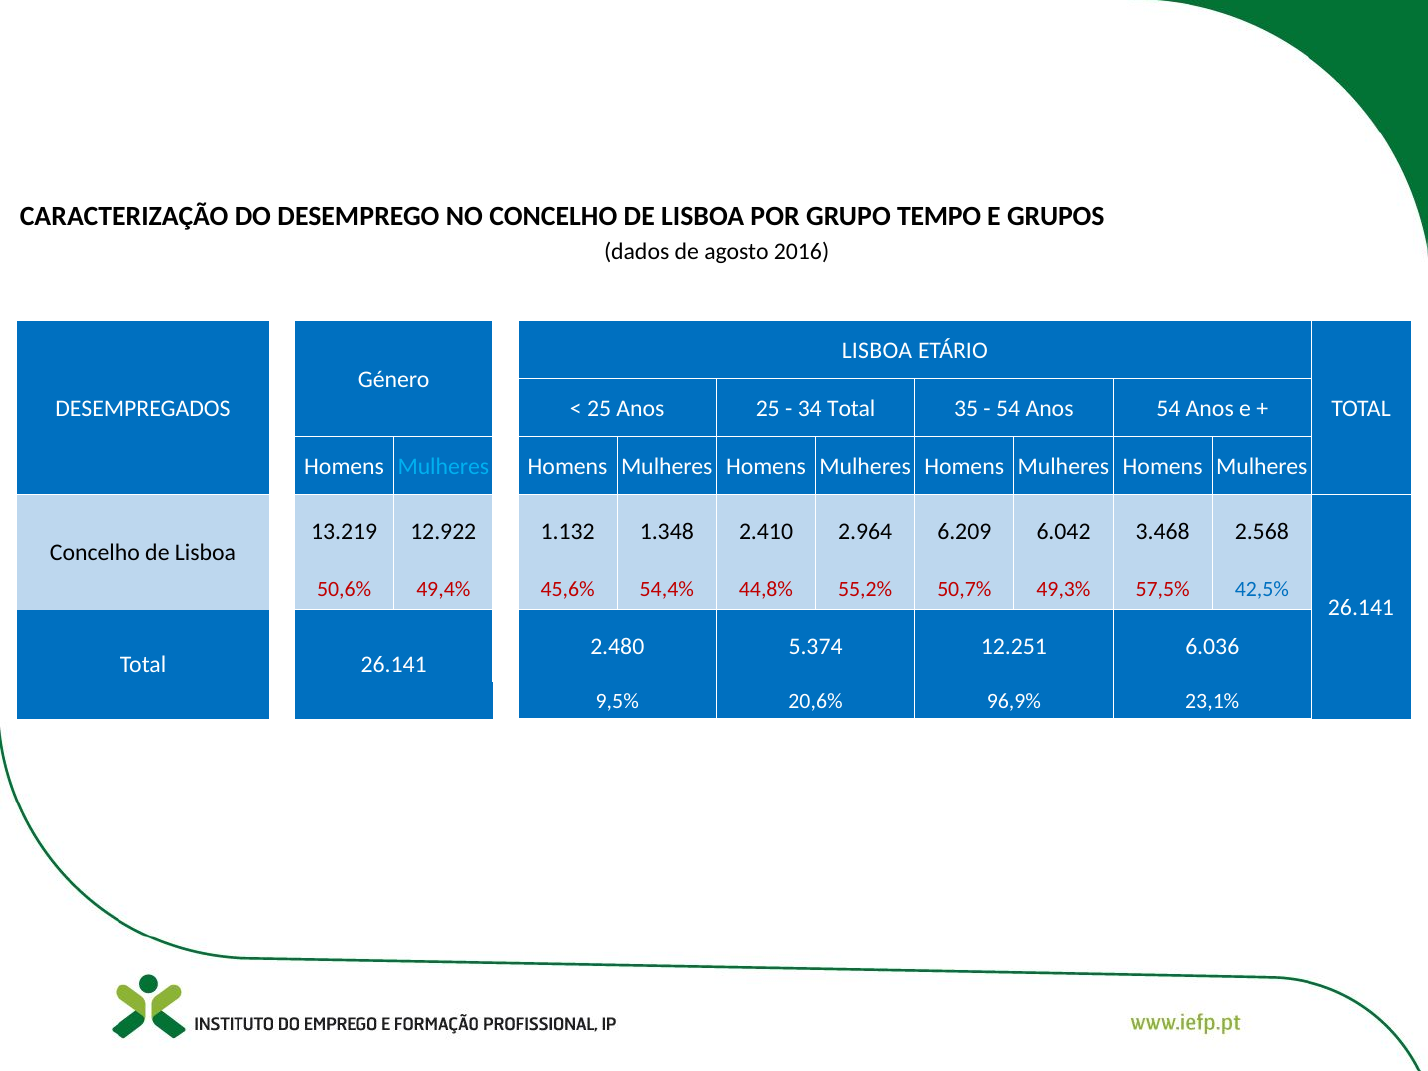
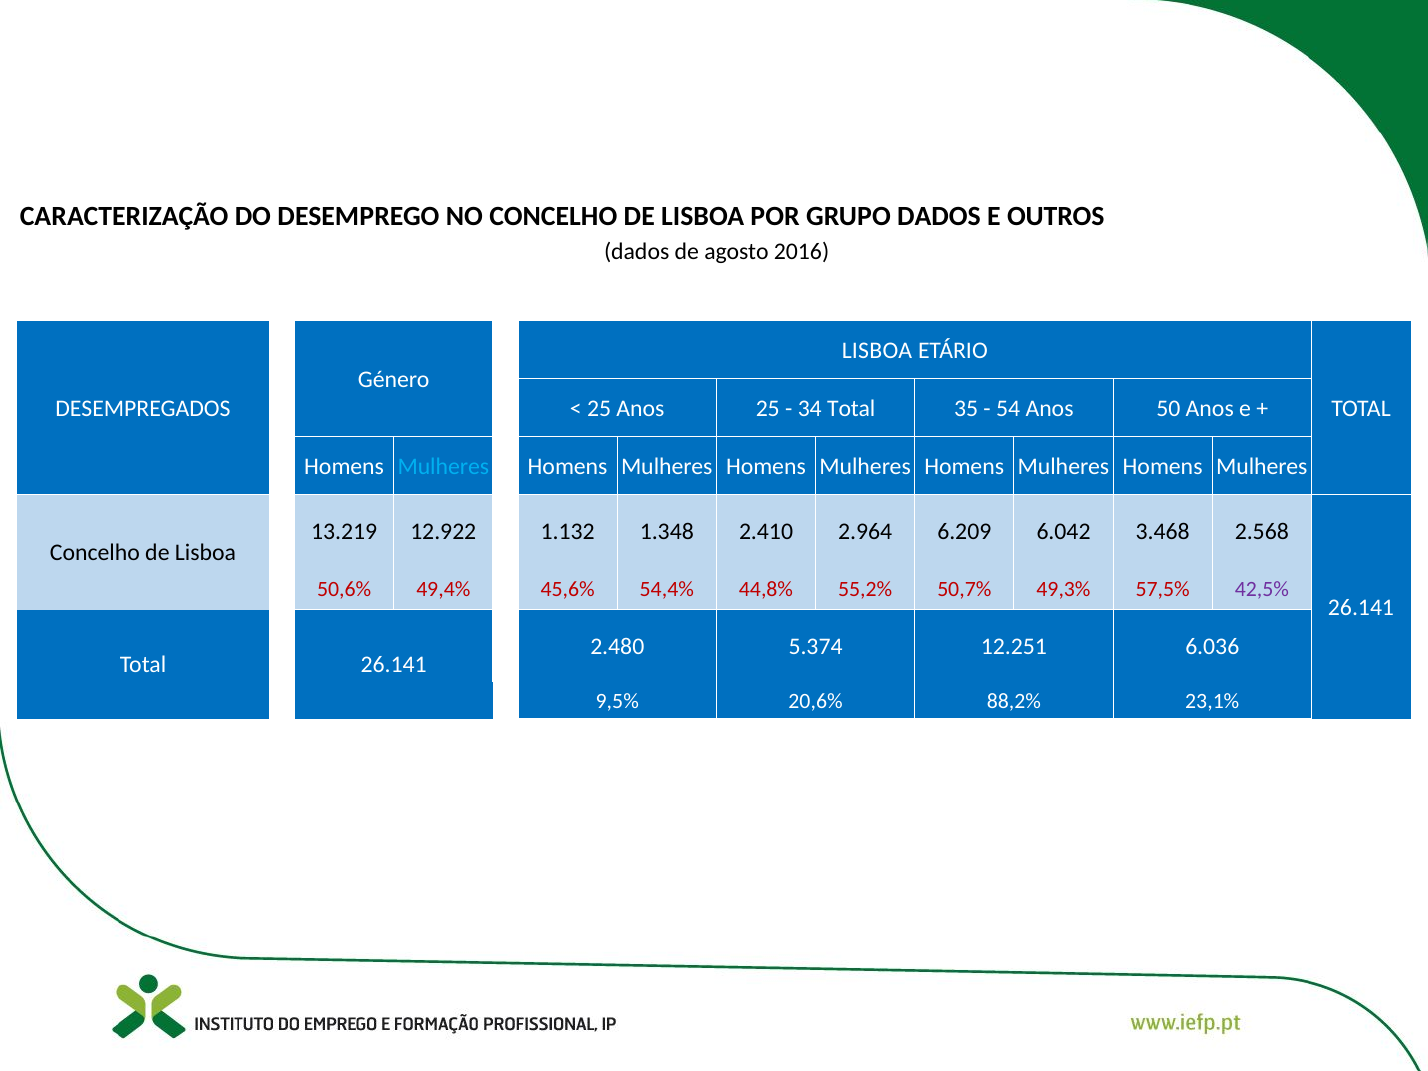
GRUPO TEMPO: TEMPO -> DADOS (939, 217)
GRUPOS: GRUPOS -> OUTROS (1056, 217)
Anos 54: 54 -> 50 (1168, 409)
42,5% colour: blue -> purple (1262, 589)
96,9%: 96,9% -> 88,2% (1014, 701)
